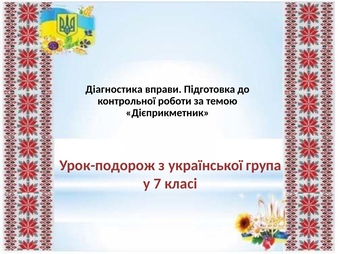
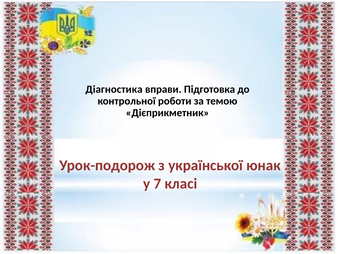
група: група -> юнак (264, 165)
